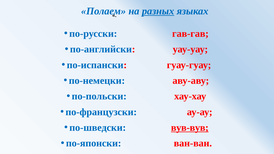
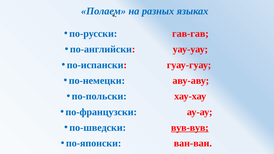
разных underline: present -> none (158, 11)
